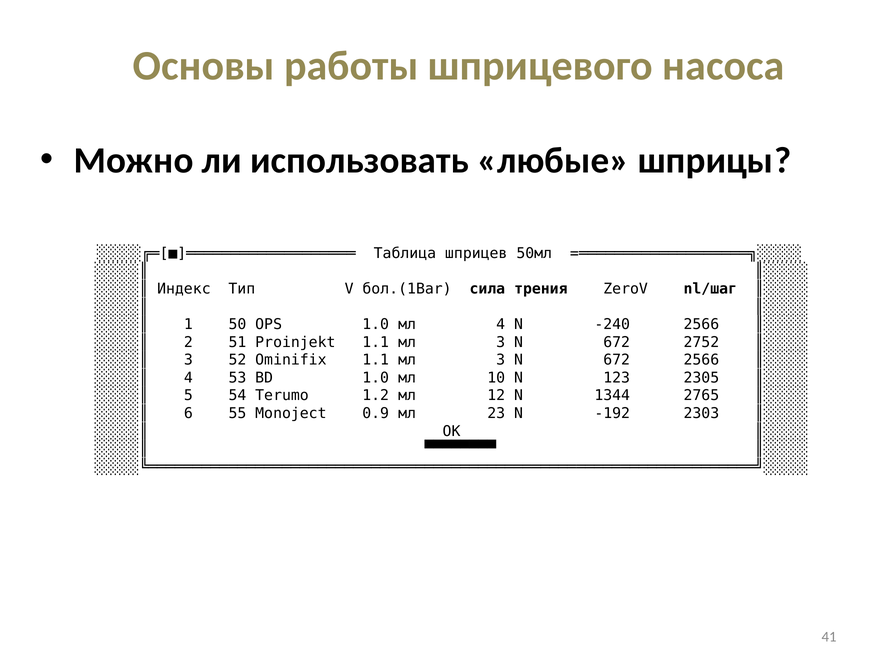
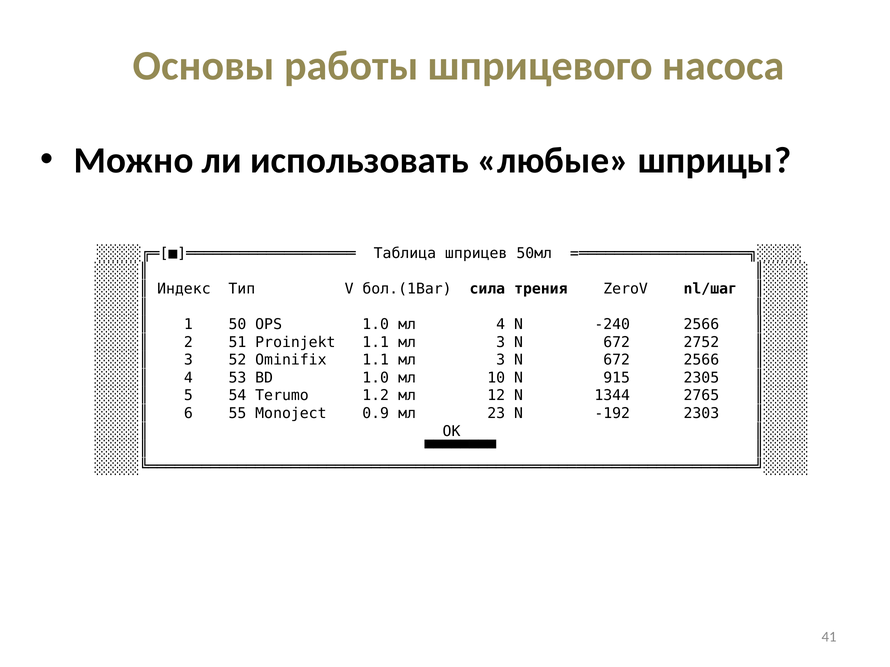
123: 123 -> 915 (617, 378)
